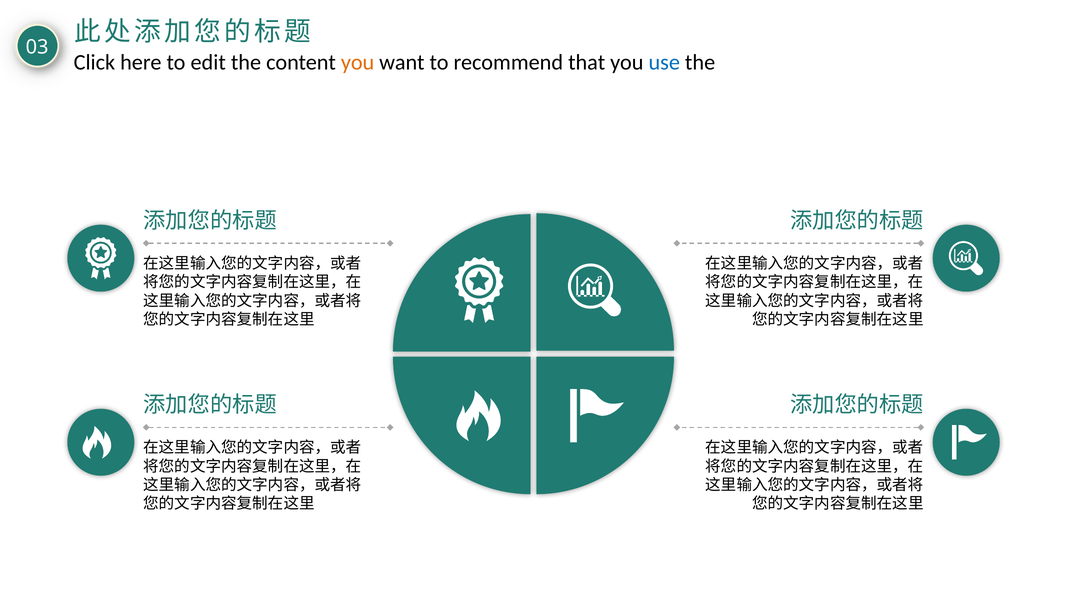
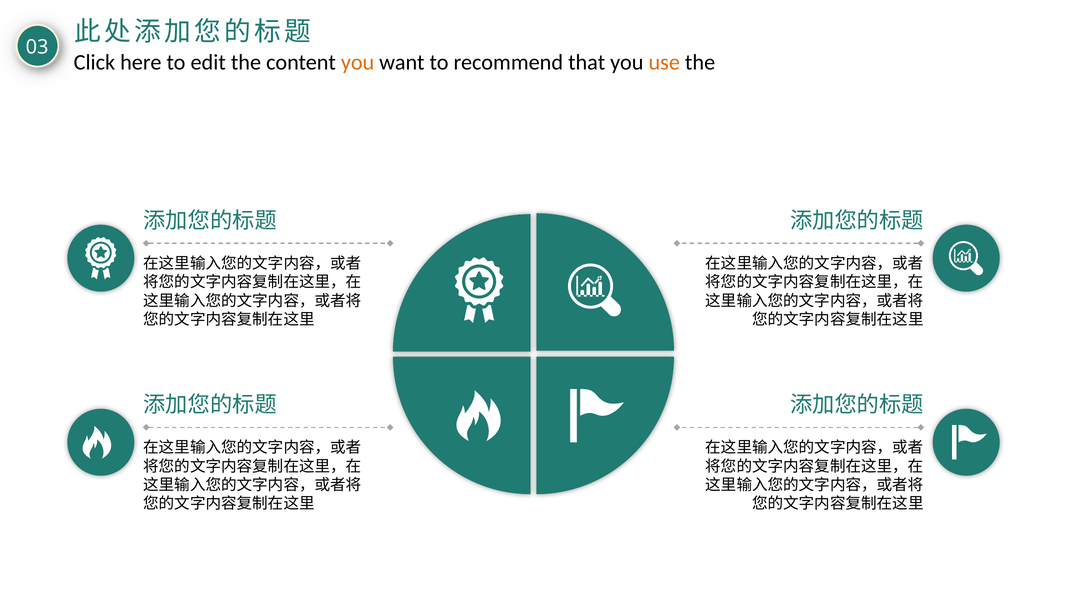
use colour: blue -> orange (664, 63)
